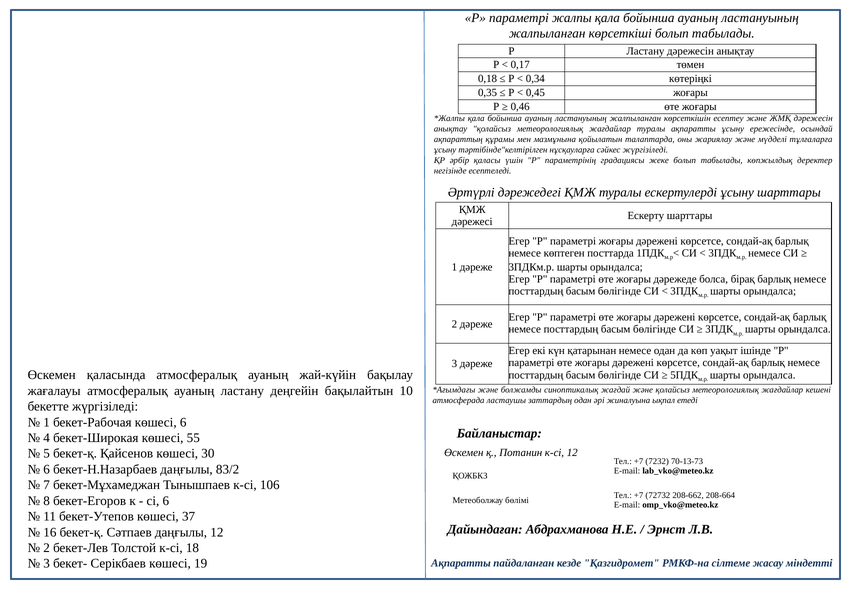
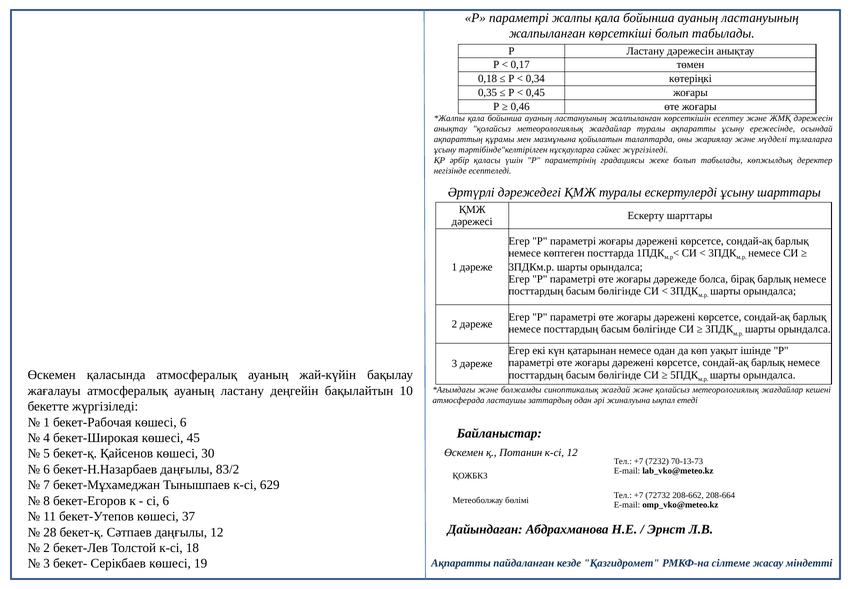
55: 55 -> 45 (193, 438)
106: 106 -> 629 (270, 485)
16: 16 -> 28 (50, 532)
